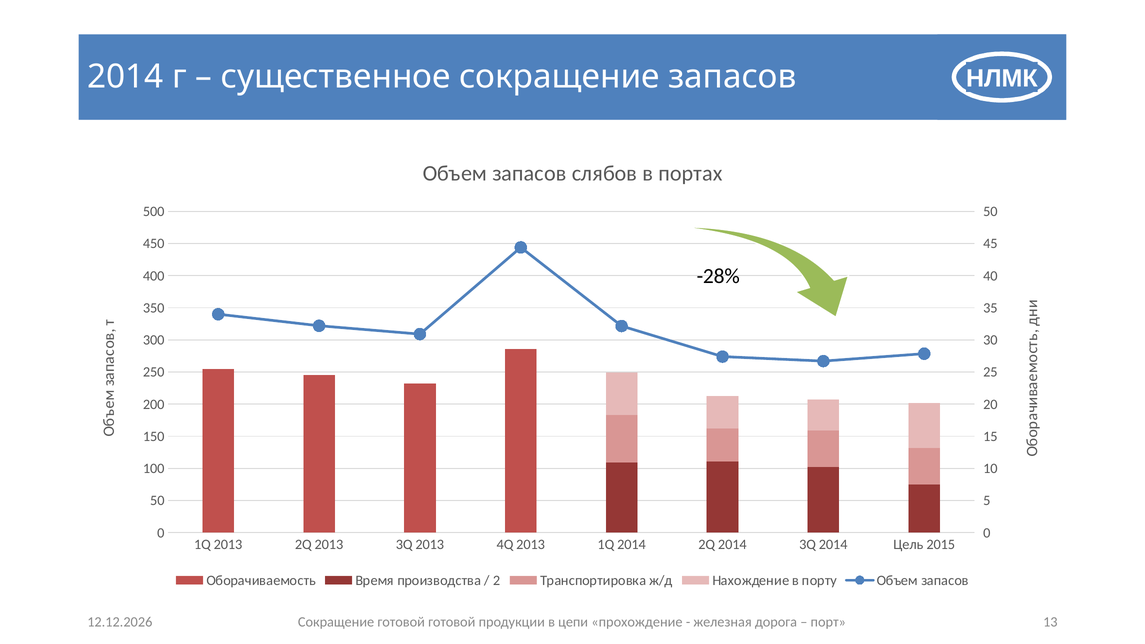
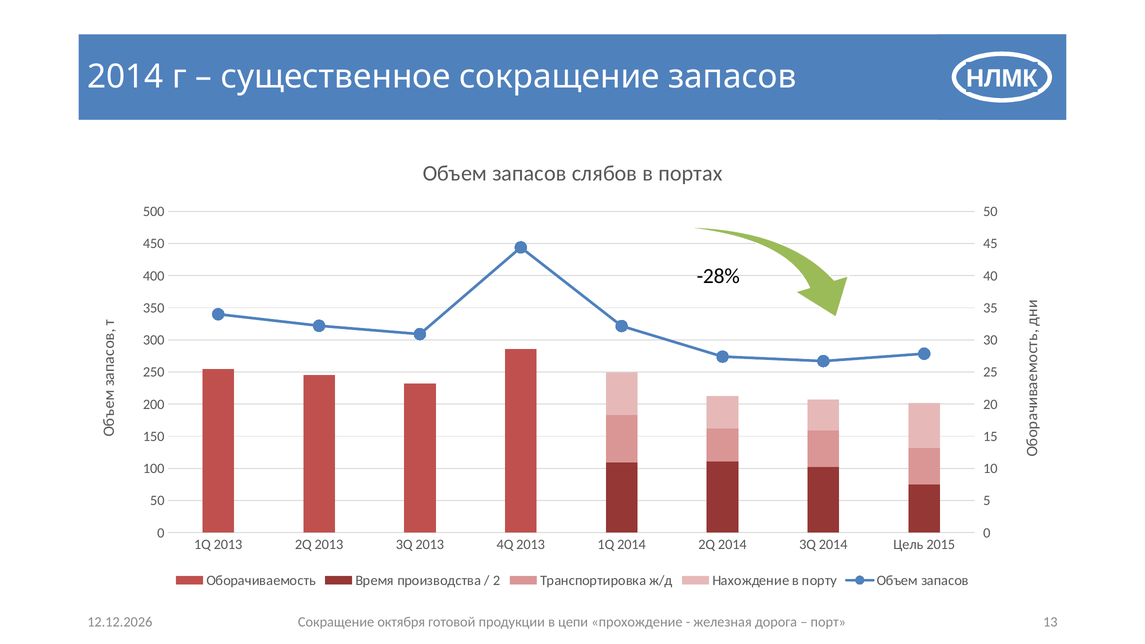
Сокращение готовой: готовой -> октября (401, 622)
